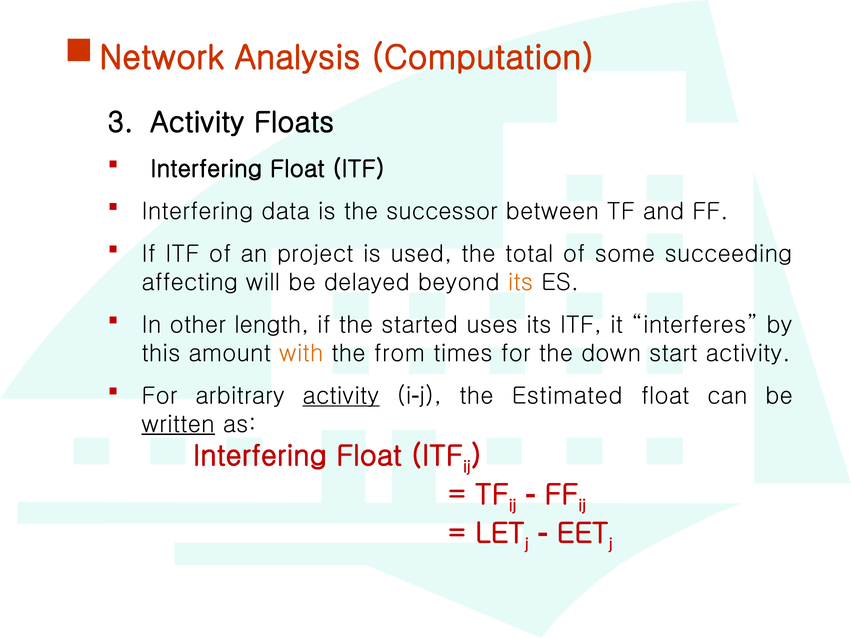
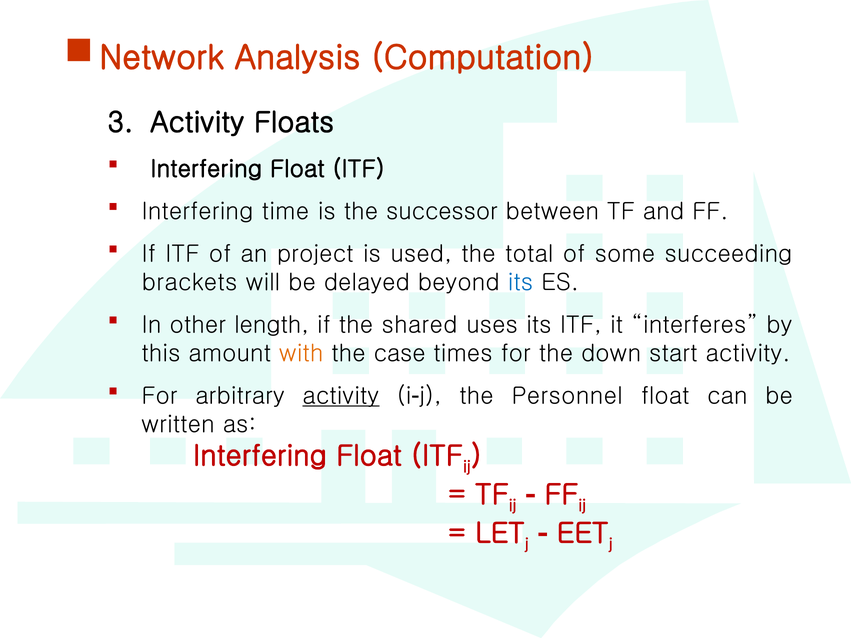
data: data -> time (285, 212)
affecting: affecting -> brackets (190, 282)
its colour: orange -> blue (520, 282)
started: started -> shared (420, 325)
from: from -> case (400, 353)
Estimated: Estimated -> Personnel (567, 396)
written underline: present -> none (178, 424)
